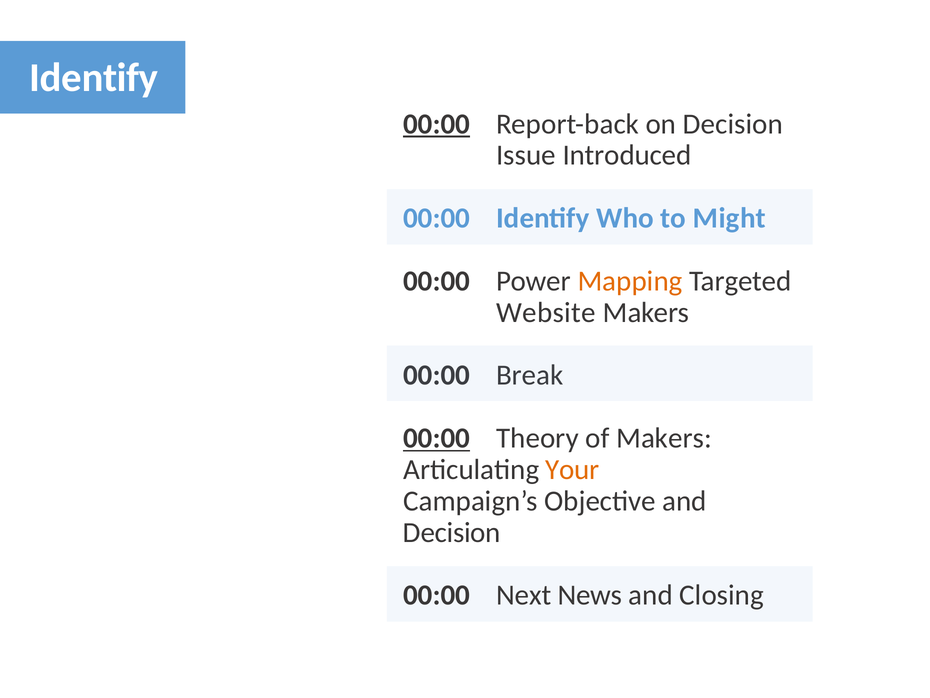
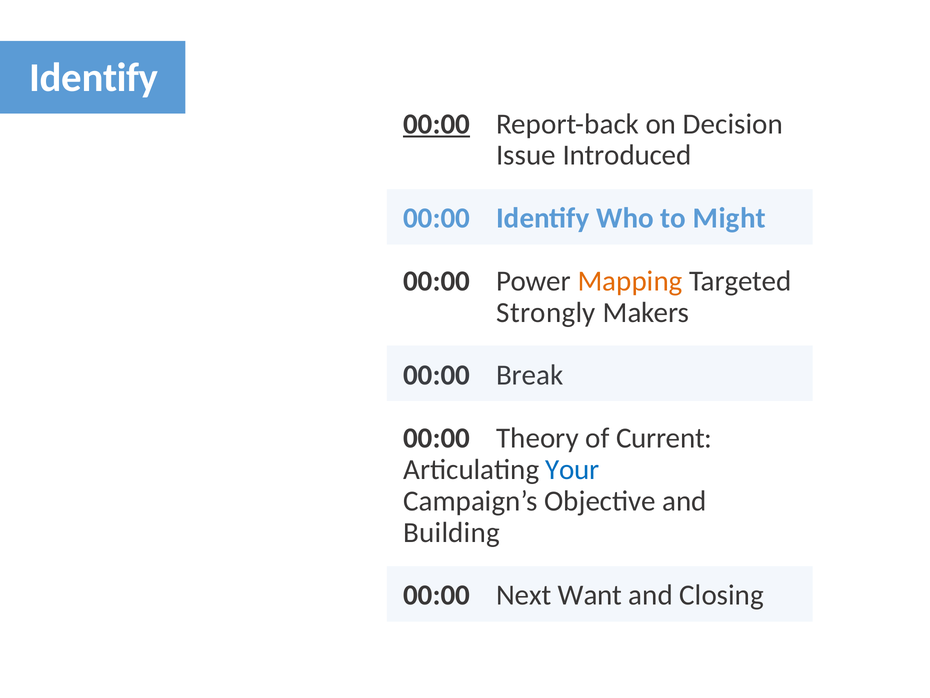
Website: Website -> Strongly (546, 312)
00:00 underline: present -> none (437, 438)
of Makers: Makers -> Current (664, 438)
Your colour: orange -> blue (572, 469)
Decision: Decision -> Building (452, 532)
News: News -> Want (590, 595)
